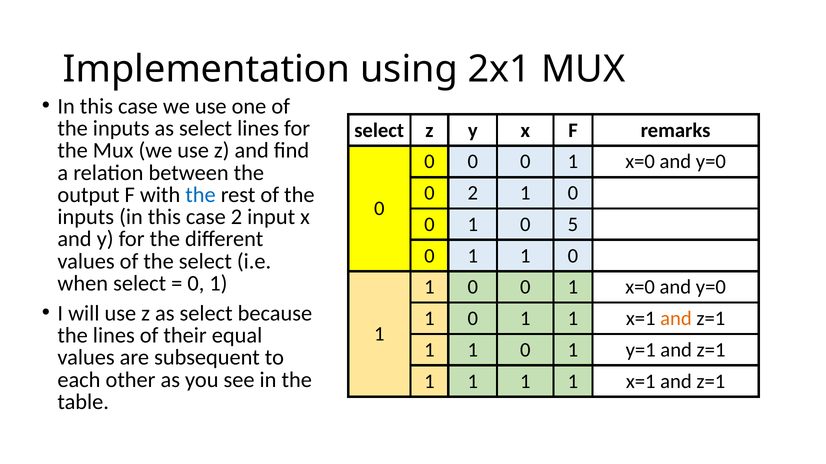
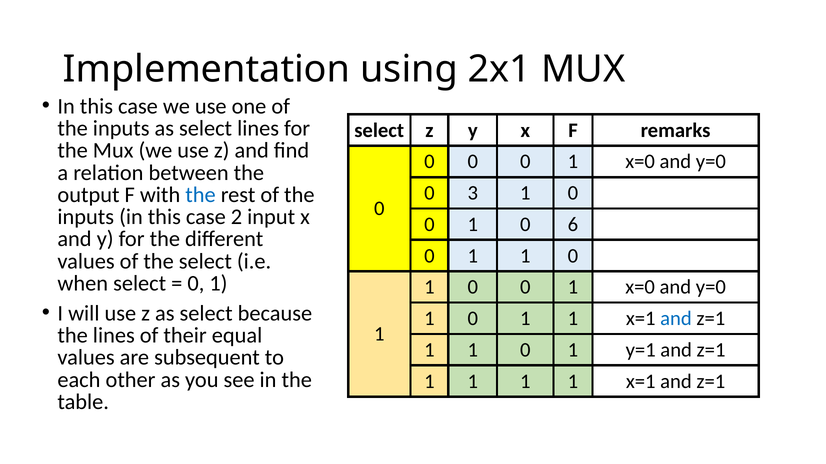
0 2: 2 -> 3 (473, 193)
5: 5 -> 6 (573, 225)
and colour: orange -> blue (676, 319)
